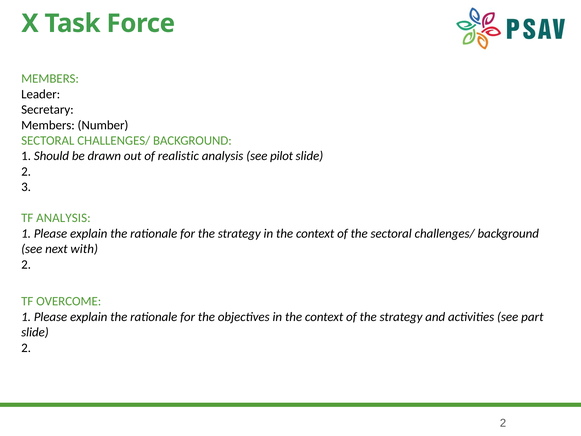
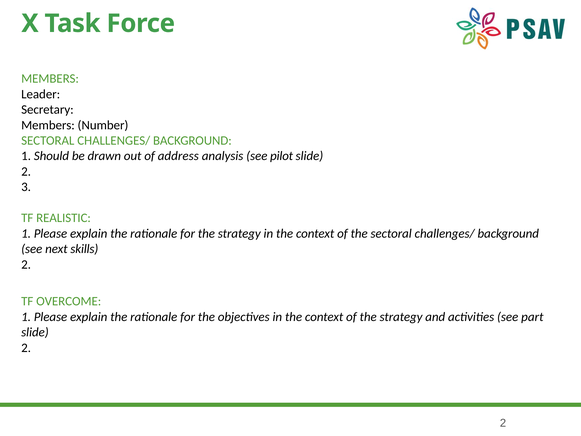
realistic: realistic -> address (178, 156)
TF ANALYSIS: ANALYSIS -> REALISTIC (64, 218)
with: with -> skills (84, 249)
